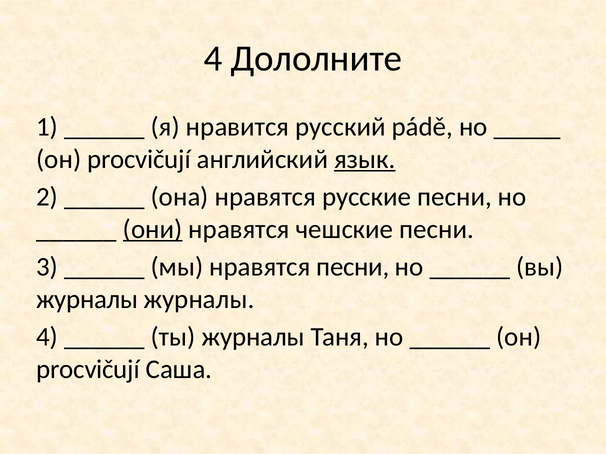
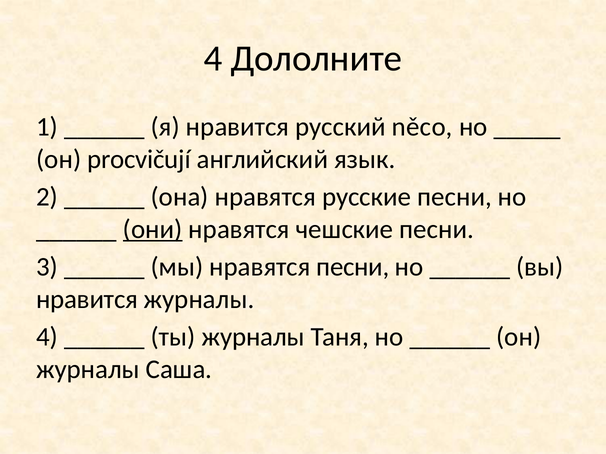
pádě: pádě -> něco (422, 127)
язык underline: present -> none (365, 159)
журналы: журналы -> нравится (87, 300)
procvičují: procvičují -> журналы (88, 370)
